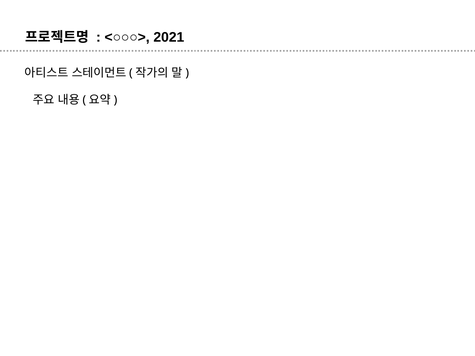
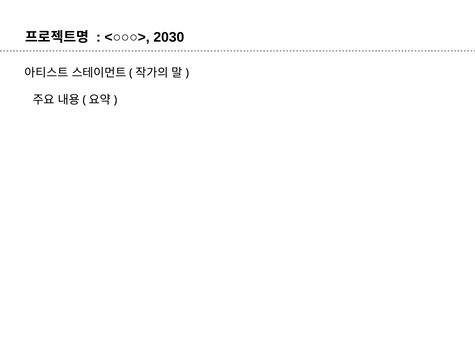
2021: 2021 -> 2030 (169, 37)
